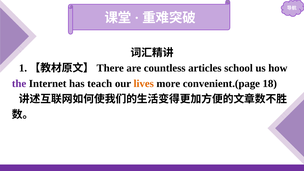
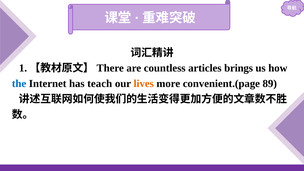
school: school -> brings (239, 68)
the colour: purple -> blue (19, 84)
18: 18 -> 89 (270, 84)
